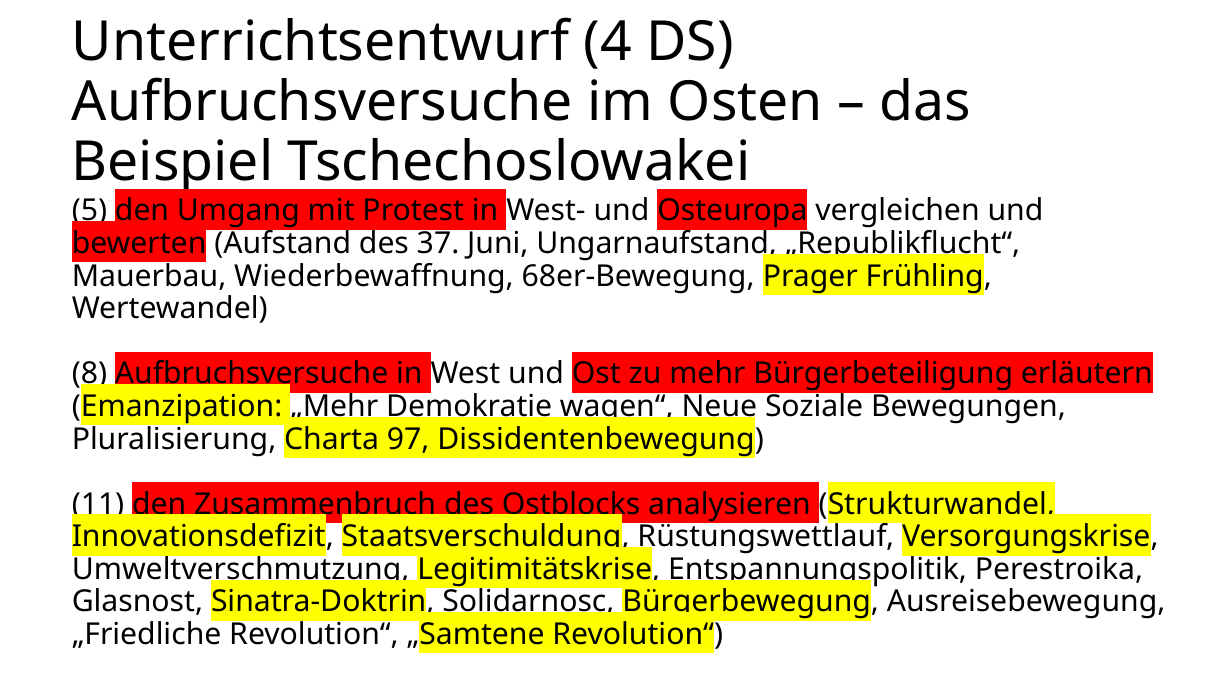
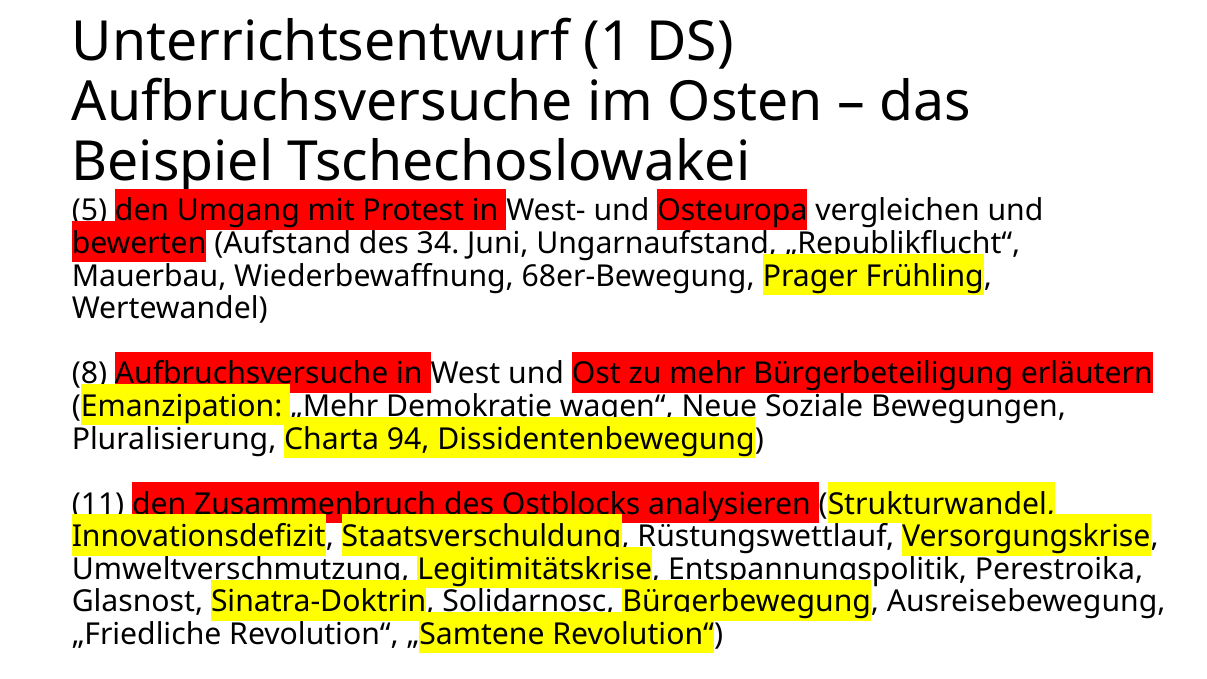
4: 4 -> 1 (608, 42)
37: 37 -> 34 (438, 244)
97: 97 -> 94 (408, 439)
